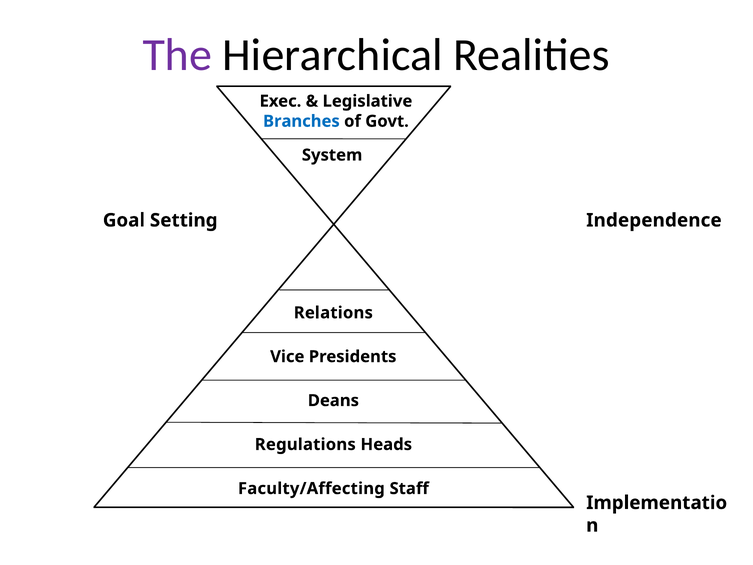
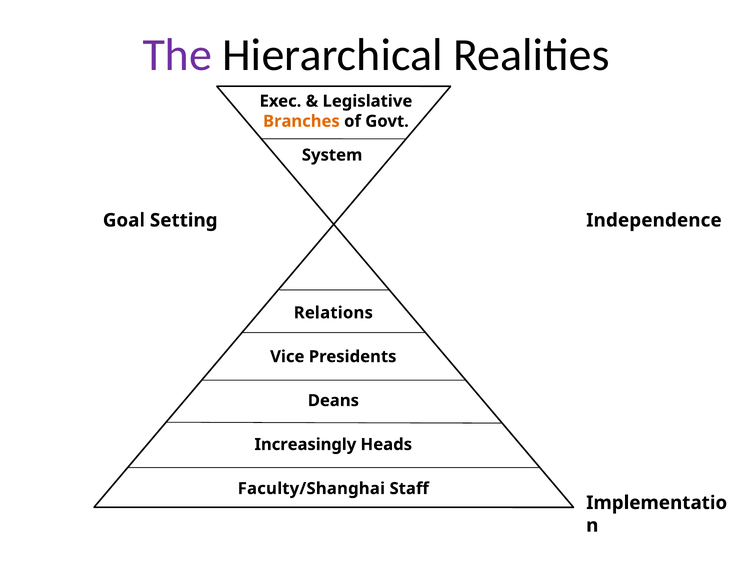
Branches colour: blue -> orange (301, 121)
Regulations: Regulations -> Increasingly (305, 444)
Faculty/Affecting: Faculty/Affecting -> Faculty/Shanghai (311, 488)
